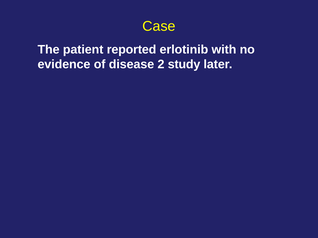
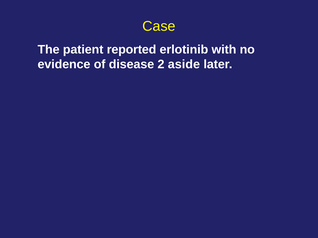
study: study -> aside (184, 64)
